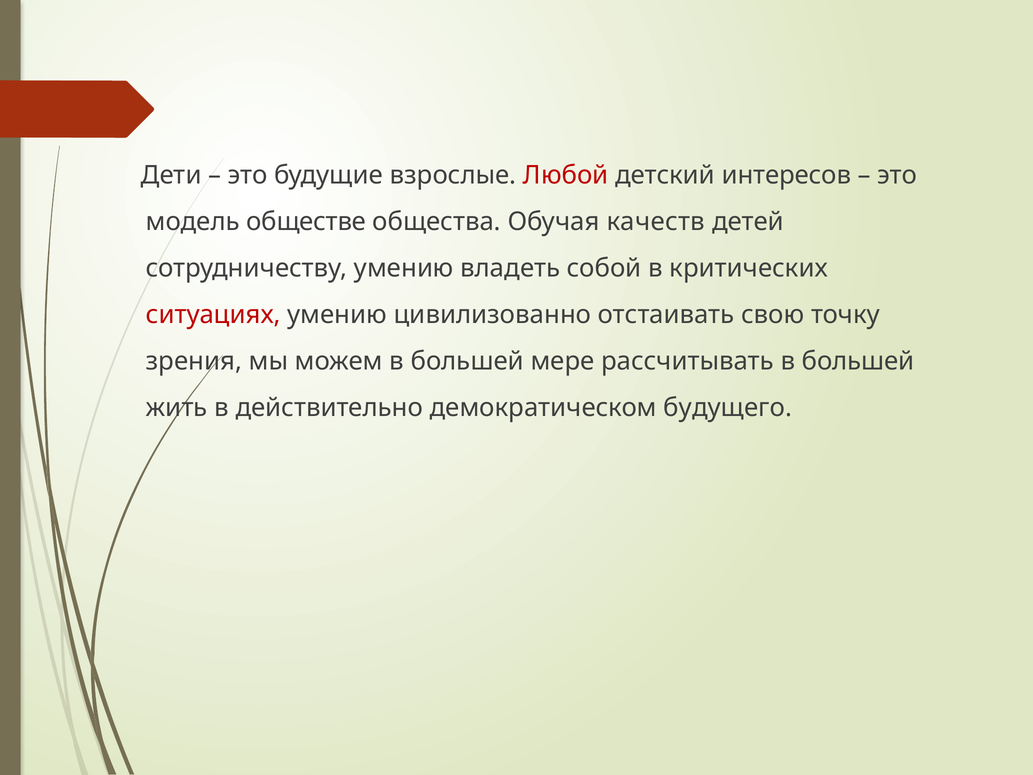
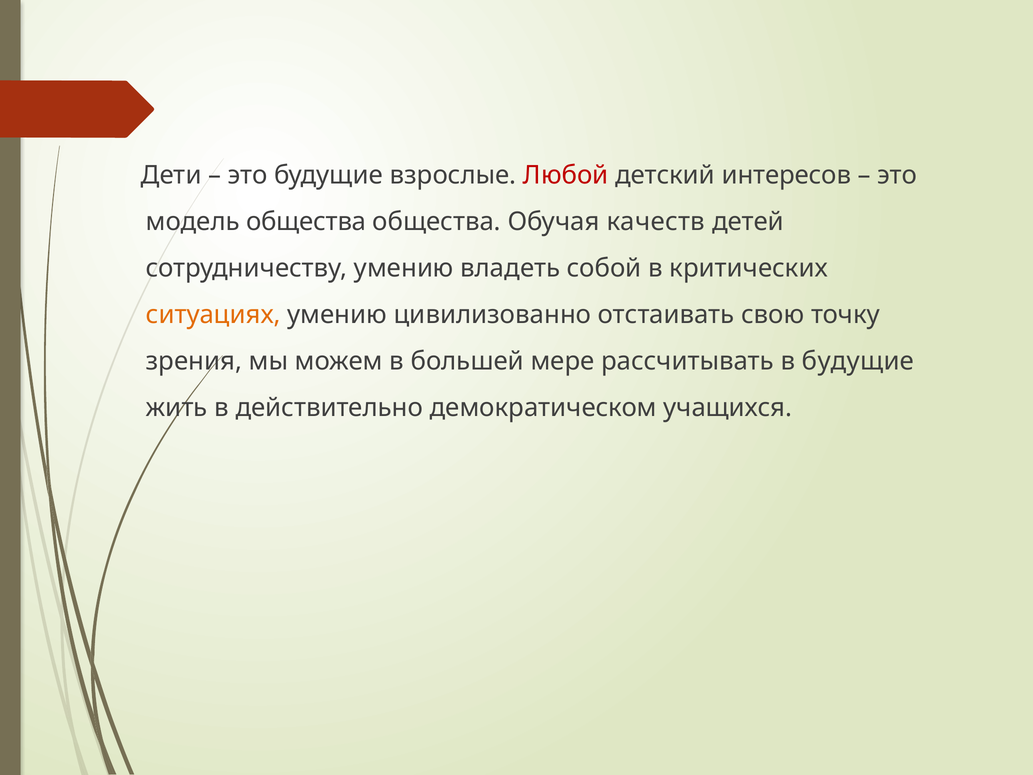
модель обществе: обществе -> общества (306, 222)
ситуациях colour: red -> orange (213, 315)
рассчитывать в большей: большей -> будущие (858, 361)
будущего: будущего -> учащихся (728, 408)
